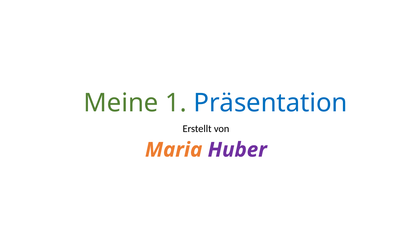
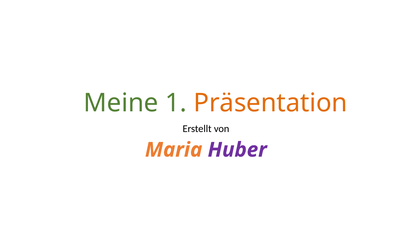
Präsentation colour: blue -> orange (271, 103)
